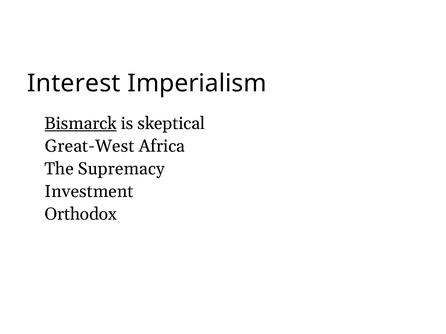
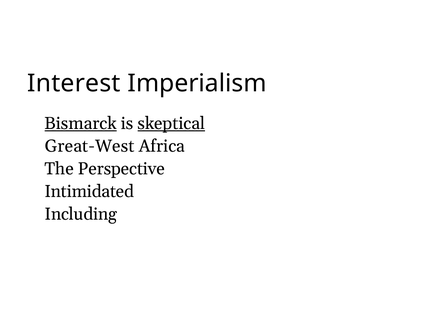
skeptical underline: none -> present (171, 124)
Supremacy: Supremacy -> Perspective (121, 169)
Investment: Investment -> Intimidated (89, 192)
Orthodox: Orthodox -> Including (81, 214)
